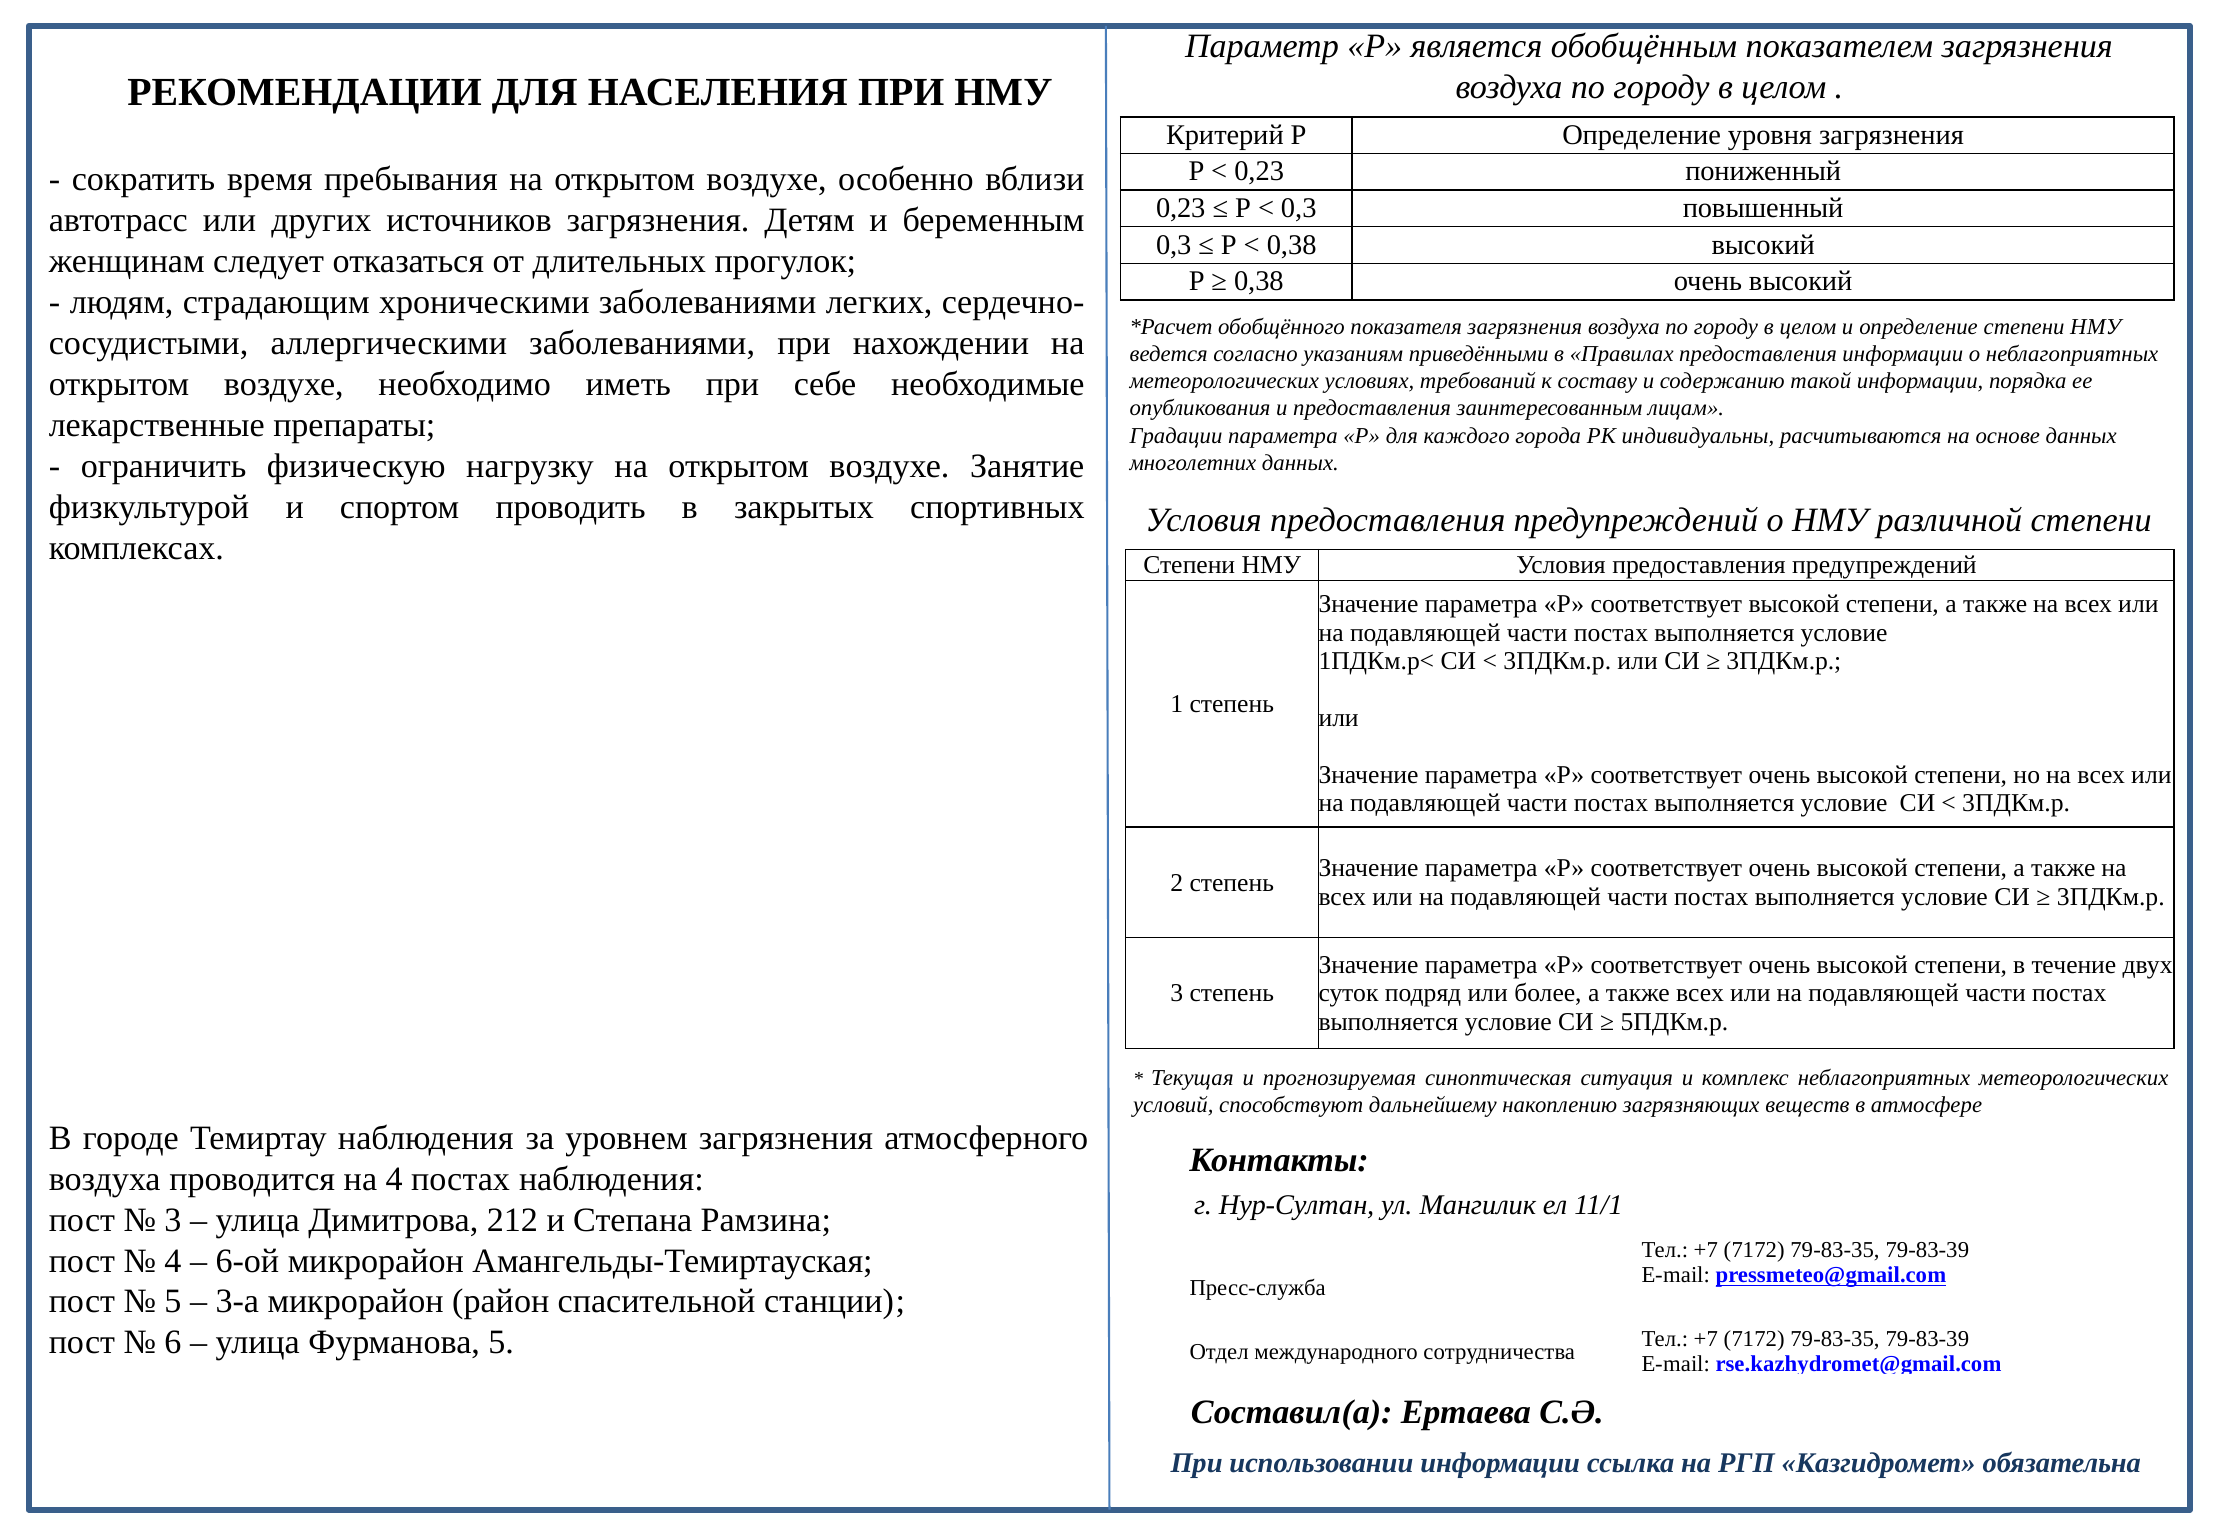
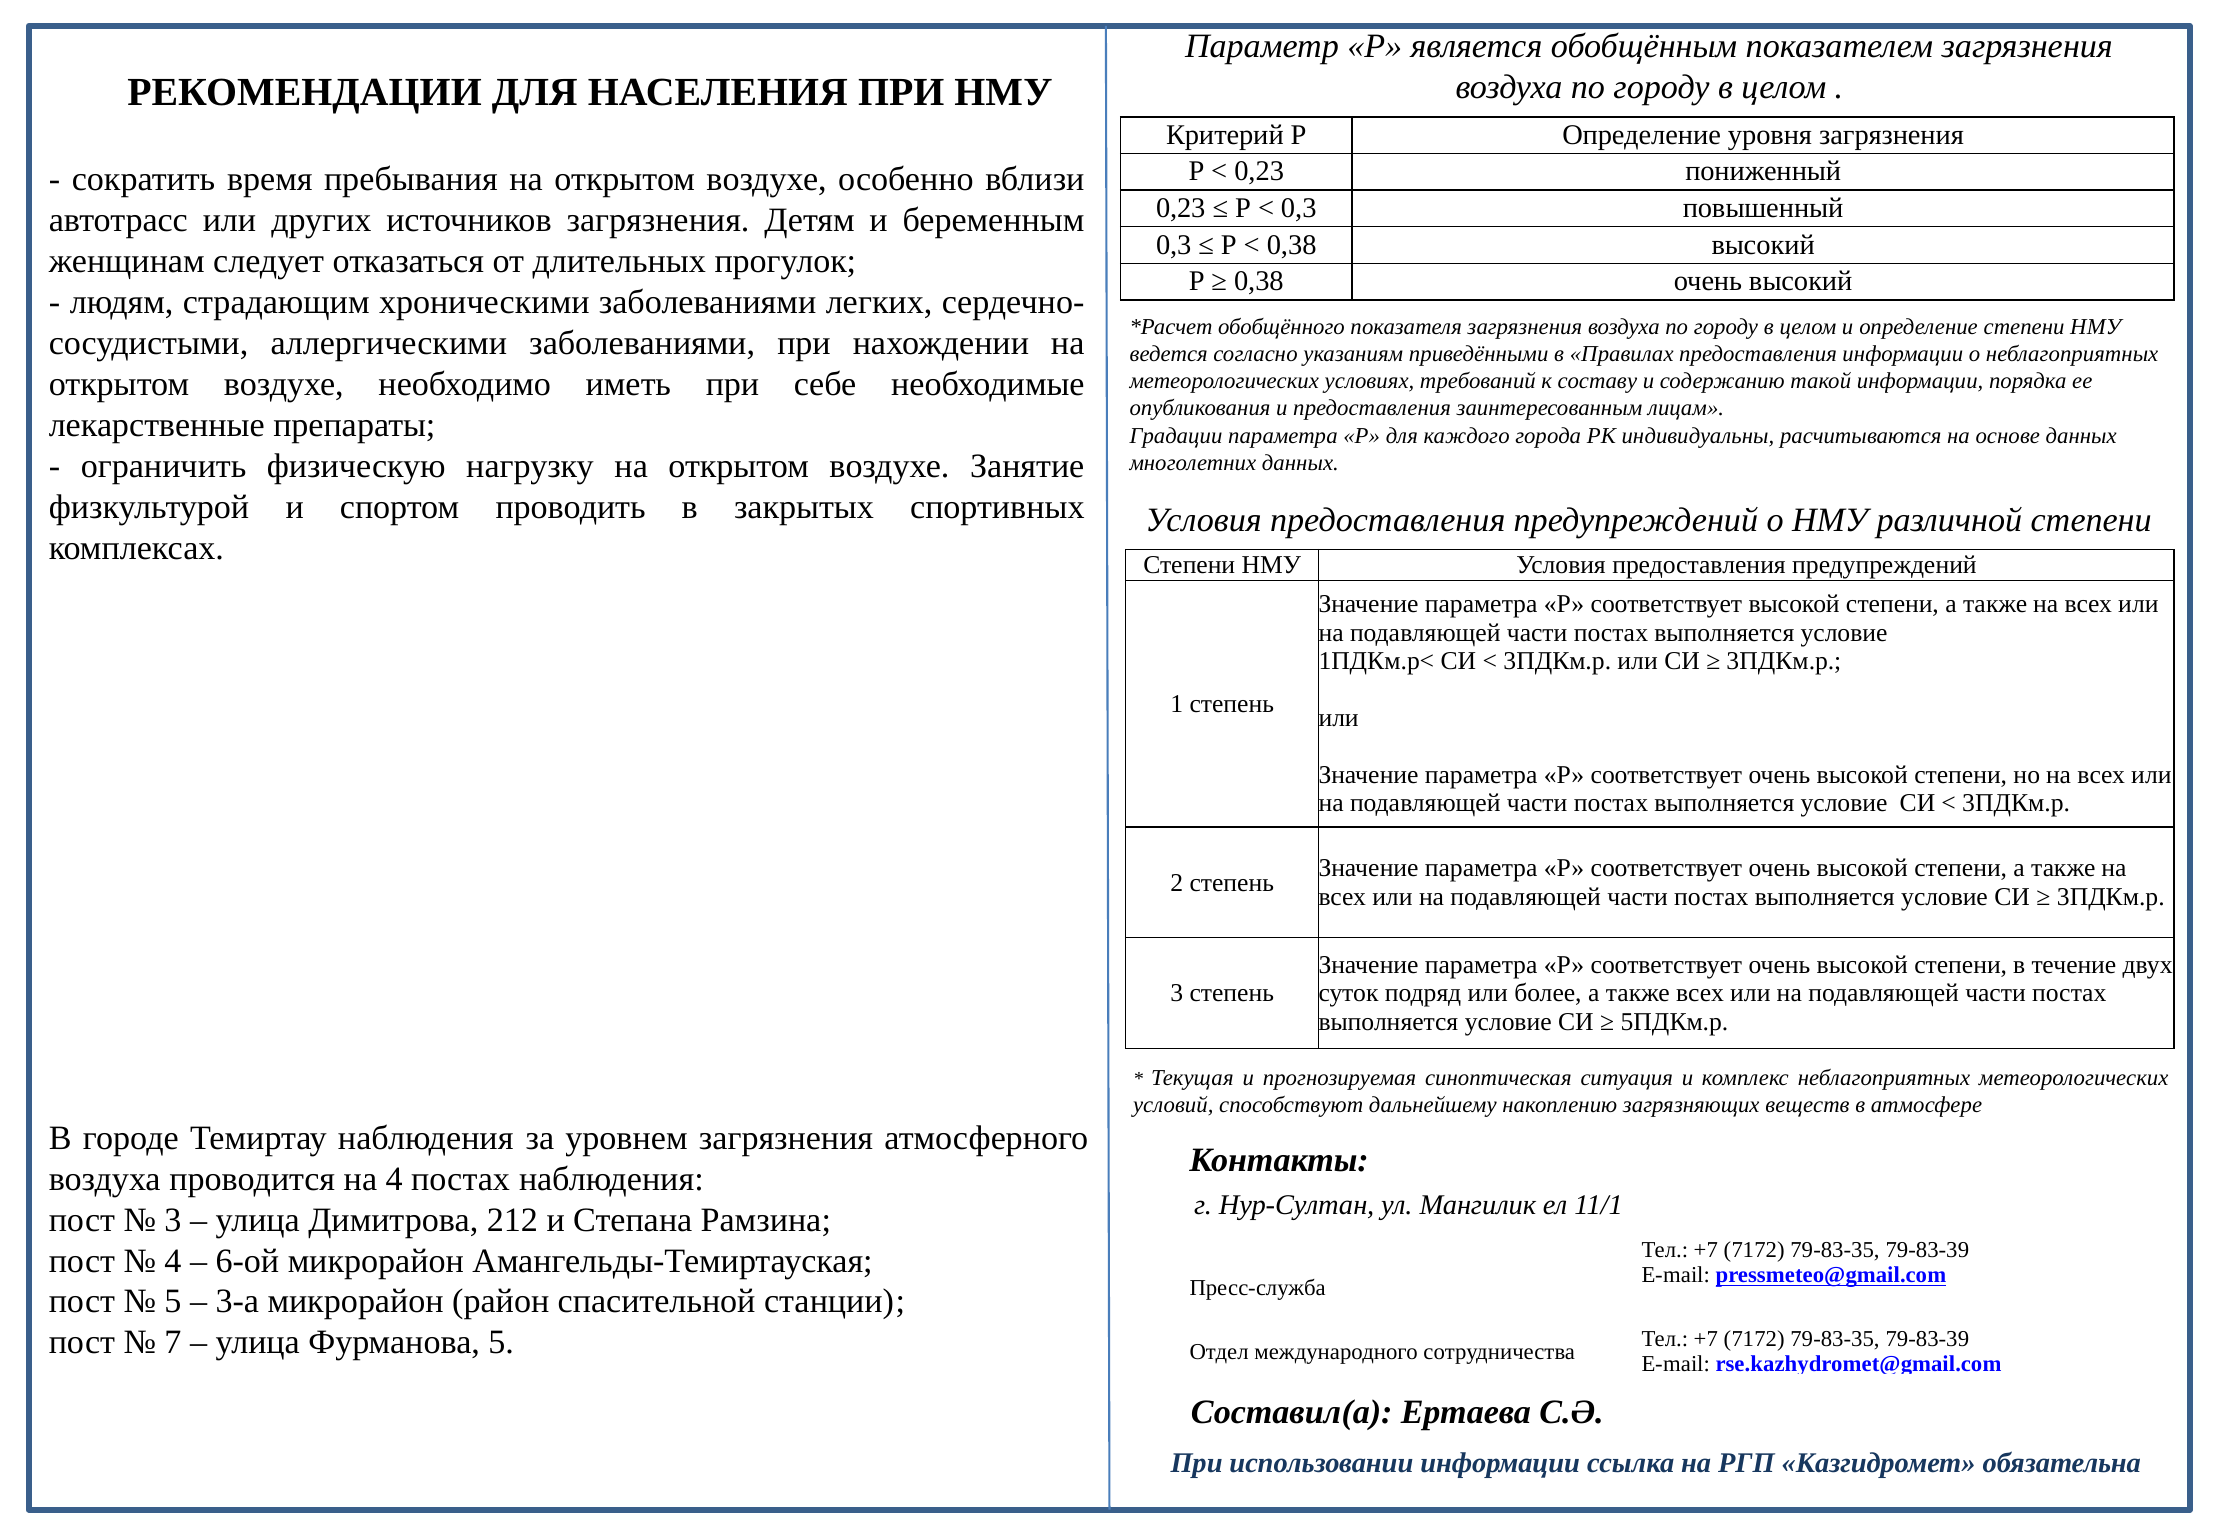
6: 6 -> 7 (173, 1343)
